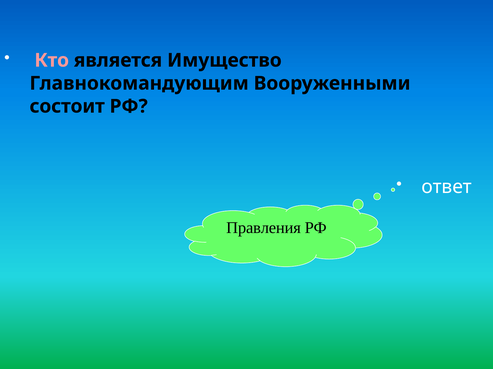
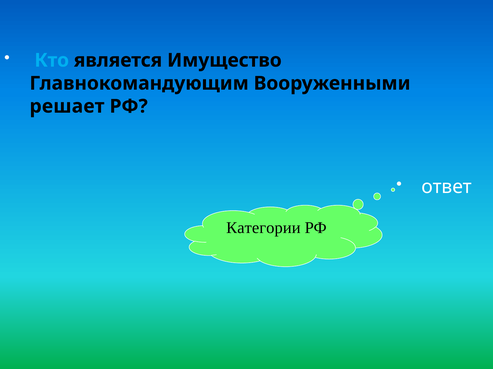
Кто colour: pink -> light blue (52, 60)
состоит: состоит -> решает (67, 106)
Правления: Правления -> Категории (263, 228)
